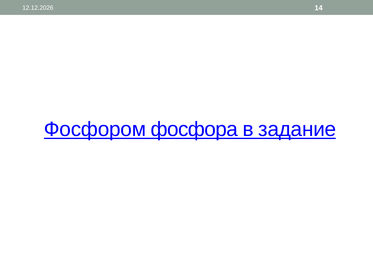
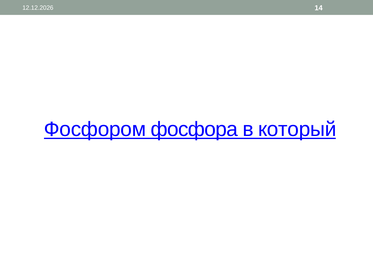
задание: задание -> который (297, 129)
